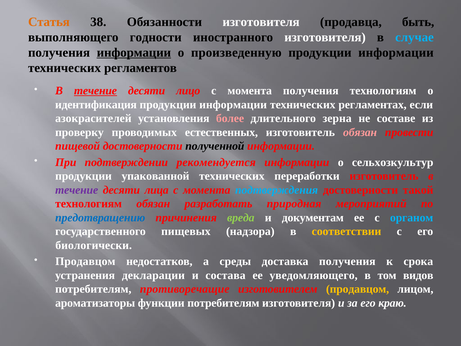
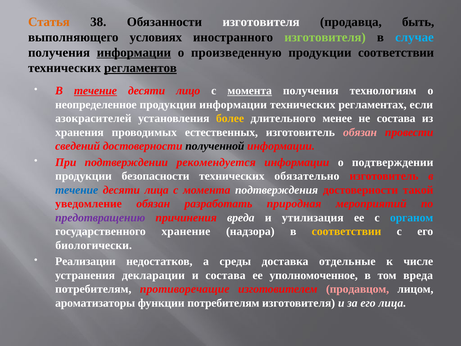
годности: годности -> условиях (156, 37)
изготовителя colour: white -> light green (325, 37)
информации: информации -> соответствии (396, 53)
регламентов underline: none -> present (140, 68)
момента underline: none -> present (250, 91)
идентификация: идентификация -> неопределенное (96, 104)
более colour: pink -> yellow (230, 118)
зерна: зерна -> менее (337, 118)
не составе: составе -> состава (396, 118)
проверку: проверку -> хранения (79, 132)
пищевой: пищевой -> сведений (78, 146)
о сельхозкультур: сельхозкультур -> подтверждении (393, 162)
упакованной: упакованной -> безопасности (155, 176)
переработки: переработки -> обязательно (307, 176)
течение colour: purple -> blue (77, 190)
подтверждения colour: light blue -> white (277, 190)
технологиям: технологиям -> уведомление (89, 204)
предотвращению colour: blue -> purple (100, 217)
вреда colour: light green -> white (241, 217)
документам: документам -> утилизация (313, 217)
пищевых: пищевых -> хранение (186, 231)
Продавцом: Продавцом -> Реализации (85, 261)
доставка получения: получения -> отдельные (347, 261)
срока: срока -> числе (418, 261)
уведомляющего: уведомляющего -> уполномоченное (314, 275)
том видов: видов -> вреда (418, 275)
продавцом colour: yellow -> pink (358, 289)
его краю: краю -> лица (392, 303)
